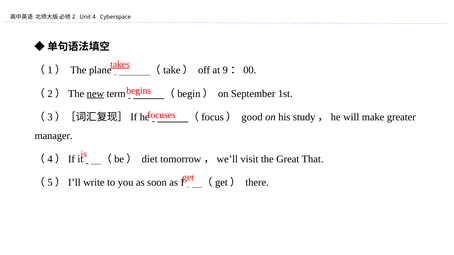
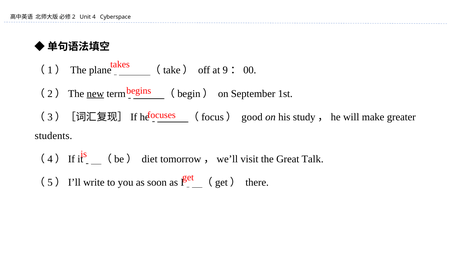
takes underline: present -> none (120, 64)
manager: manager -> students (53, 136)
That: That -> Talk (313, 159)
